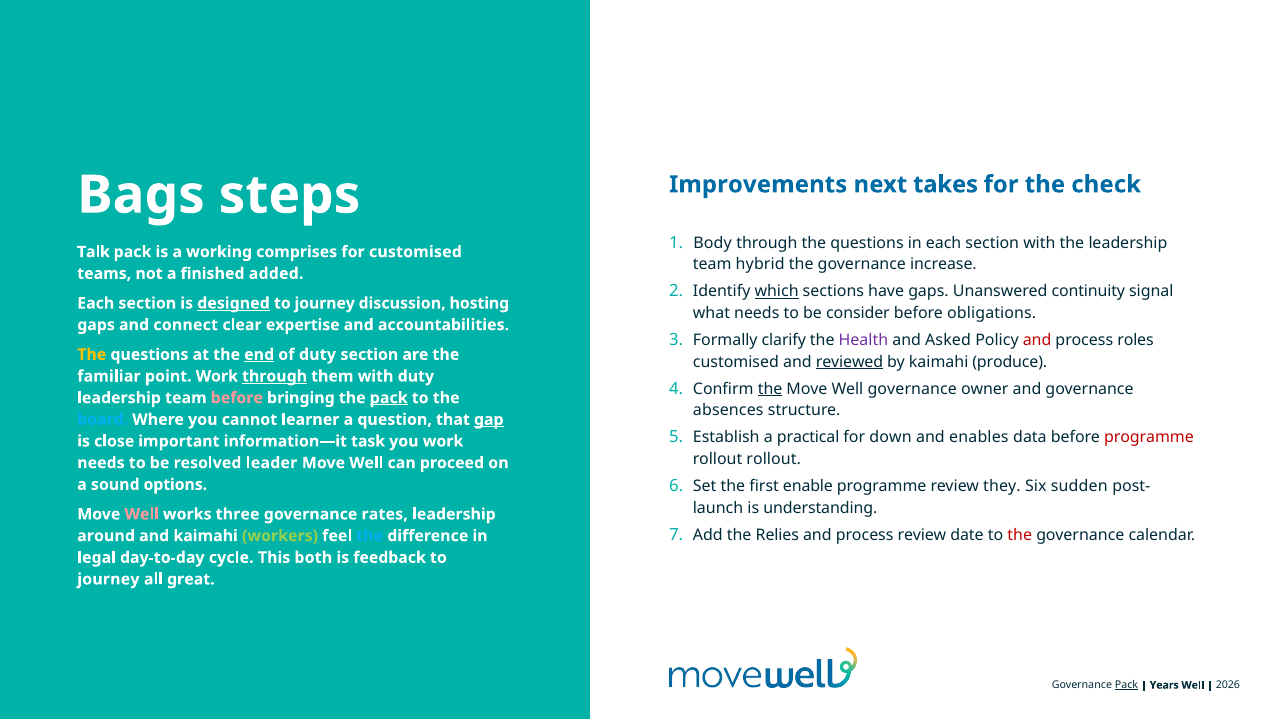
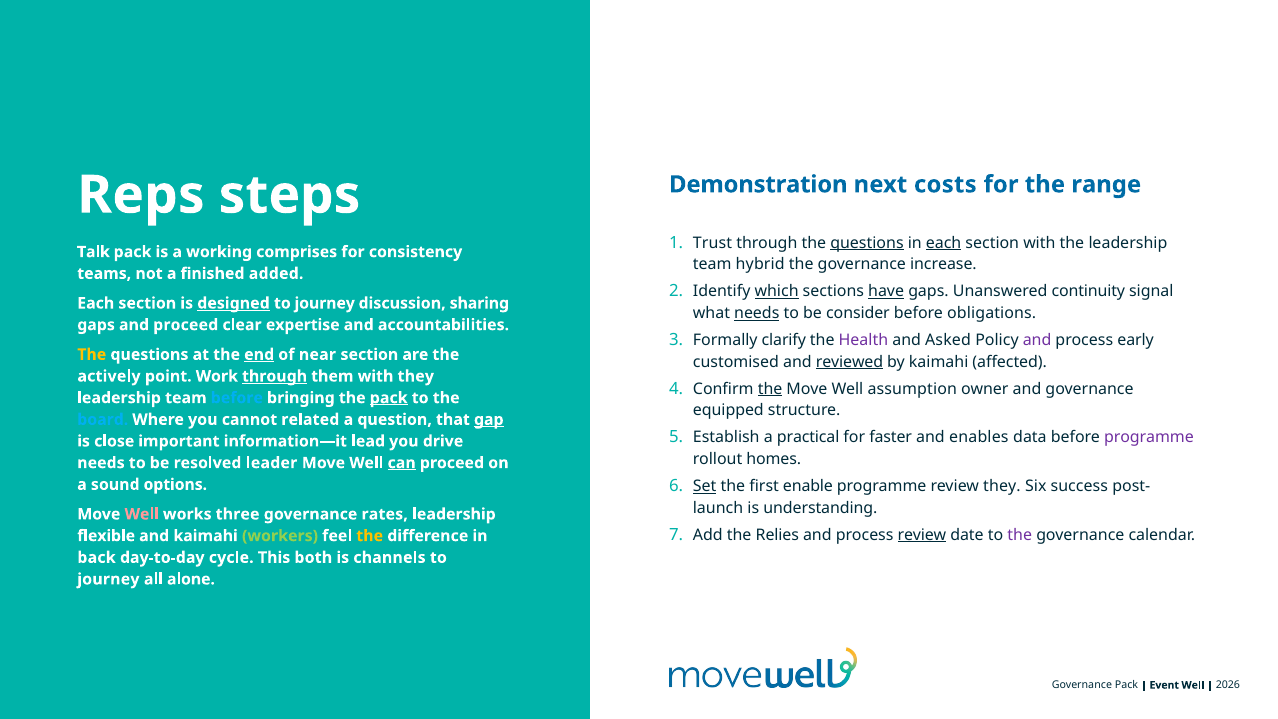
Improvements: Improvements -> Demonstration (758, 184)
takes: takes -> costs (945, 184)
check: check -> range (1106, 184)
Bags: Bags -> Reps (141, 195)
Body: Body -> Trust (713, 243)
questions underline: none -> present (867, 243)
each underline: none -> present (944, 243)
for customised: customised -> consistency (416, 252)
have underline: none -> present (886, 292)
hosting: hosting -> sharing (479, 303)
needs underline: none -> present (757, 313)
and connect: connect -> proceed (186, 325)
and colour: red -> purple (1037, 340)
roles: roles -> early (1136, 340)
of duty: duty -> near (317, 355)
produce: produce -> affected (1010, 362)
familiar: familiar -> actively (109, 376)
with duty: duty -> they (416, 376)
Well governance: governance -> assumption (912, 389)
before colour: pink -> light blue (237, 398)
absences: absences -> equipped (728, 411)
learner: learner -> related (310, 419)
down: down -> faster (891, 438)
programme colour: red -> purple (1149, 438)
task: task -> lead (368, 441)
you work: work -> drive (443, 441)
rollout rollout: rollout -> homes (774, 459)
can underline: none -> present (402, 463)
Set underline: none -> present (705, 486)
sudden: sudden -> success (1079, 486)
review underline: none -> present (922, 535)
the colour: red -> purple (1020, 535)
around: around -> flexible (106, 536)
the colour: light blue -> yellow (370, 536)
legal: legal -> back (96, 557)
feedback: feedback -> channels (389, 557)
great: great -> alone (191, 579)
Pack underline: present -> none (1126, 685)
Years: Years -> Event (1164, 685)
